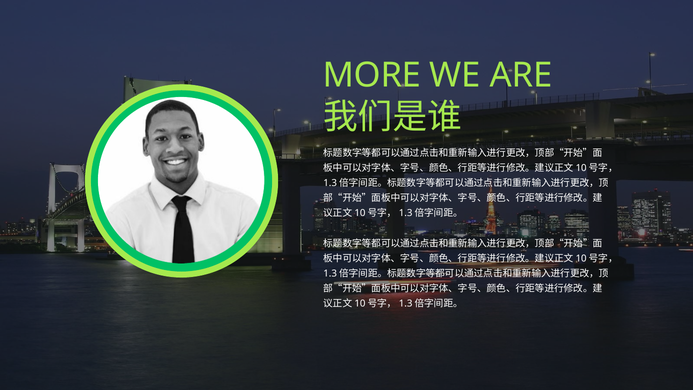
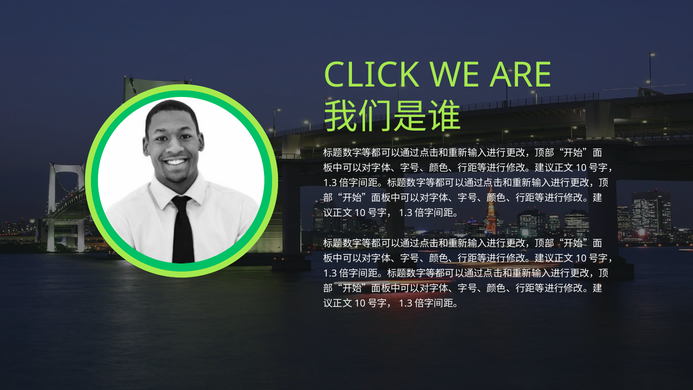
MORE: MORE -> CLICK (372, 75)
